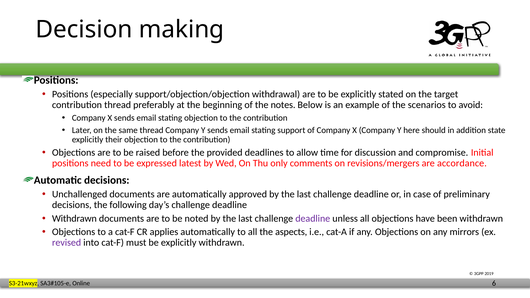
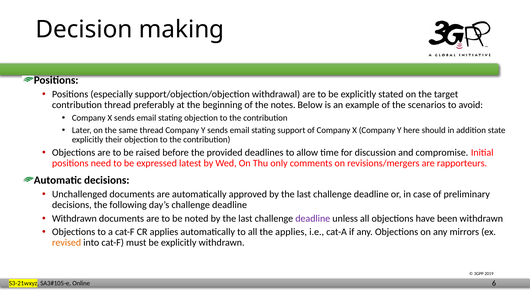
accordance: accordance -> rapporteurs (462, 163)
the aspects: aspects -> applies (291, 232)
revised colour: purple -> orange (67, 243)
